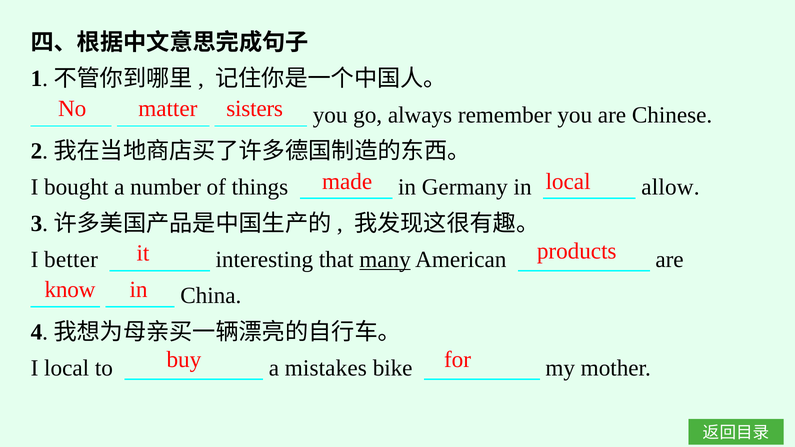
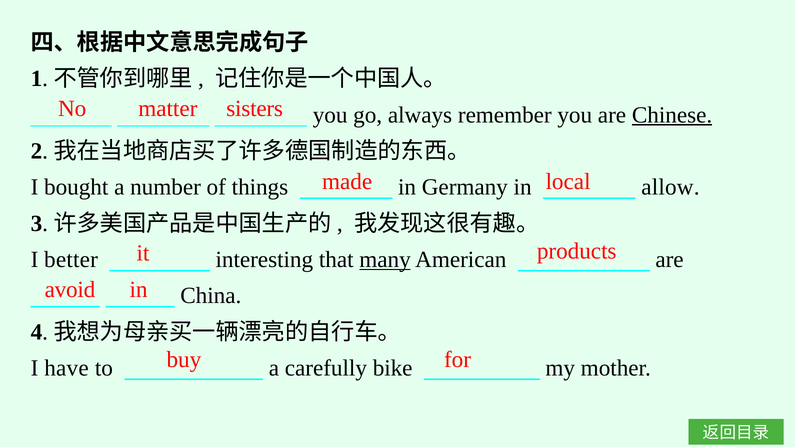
Chinese underline: none -> present (672, 115)
know: know -> avoid (70, 290)
I local: local -> have (67, 368)
mistakes: mistakes -> carefully (326, 368)
